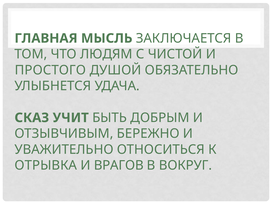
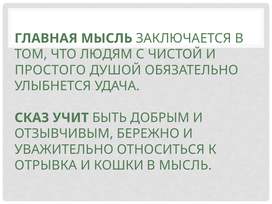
ВРАГОВ: ВРАГОВ -> КОШКИ (119, 165)
В ВОКРУГ: ВОКРУГ -> МЫСЛЬ (185, 165)
